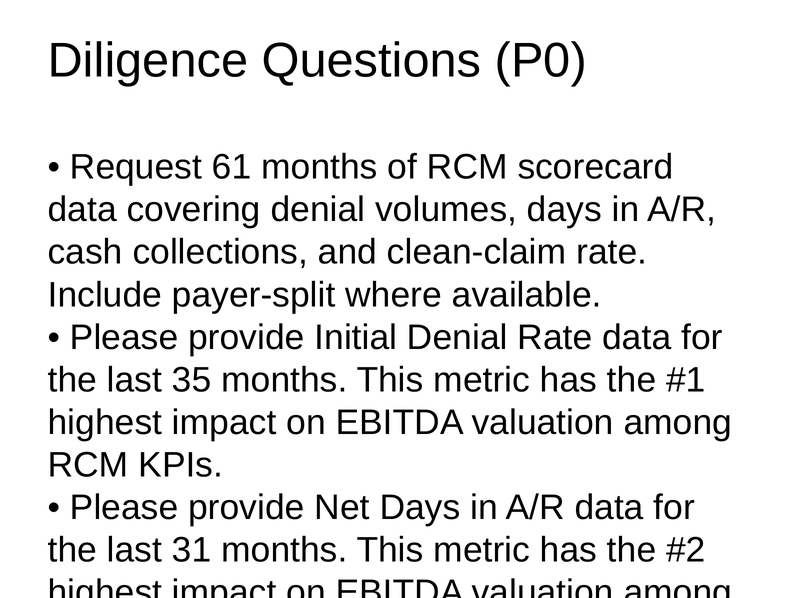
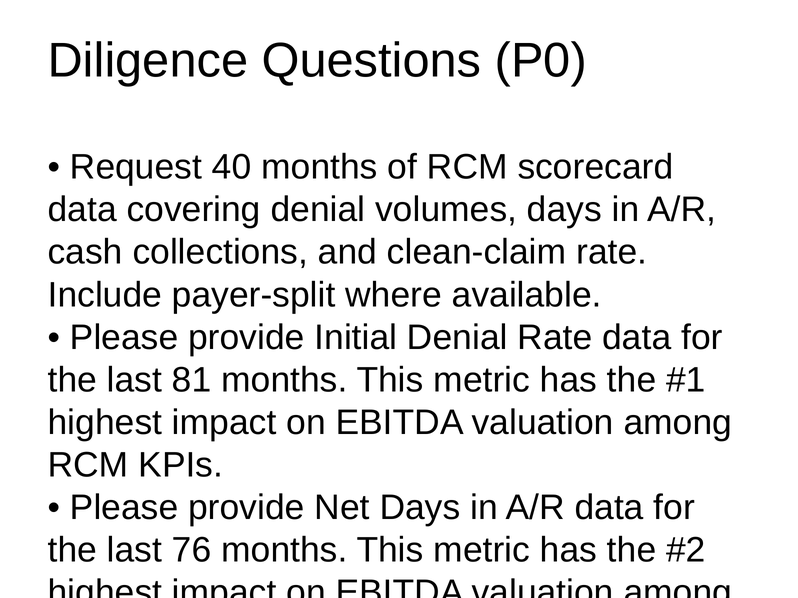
61: 61 -> 40 (232, 167)
35: 35 -> 81 (192, 380)
31: 31 -> 76 (192, 550)
